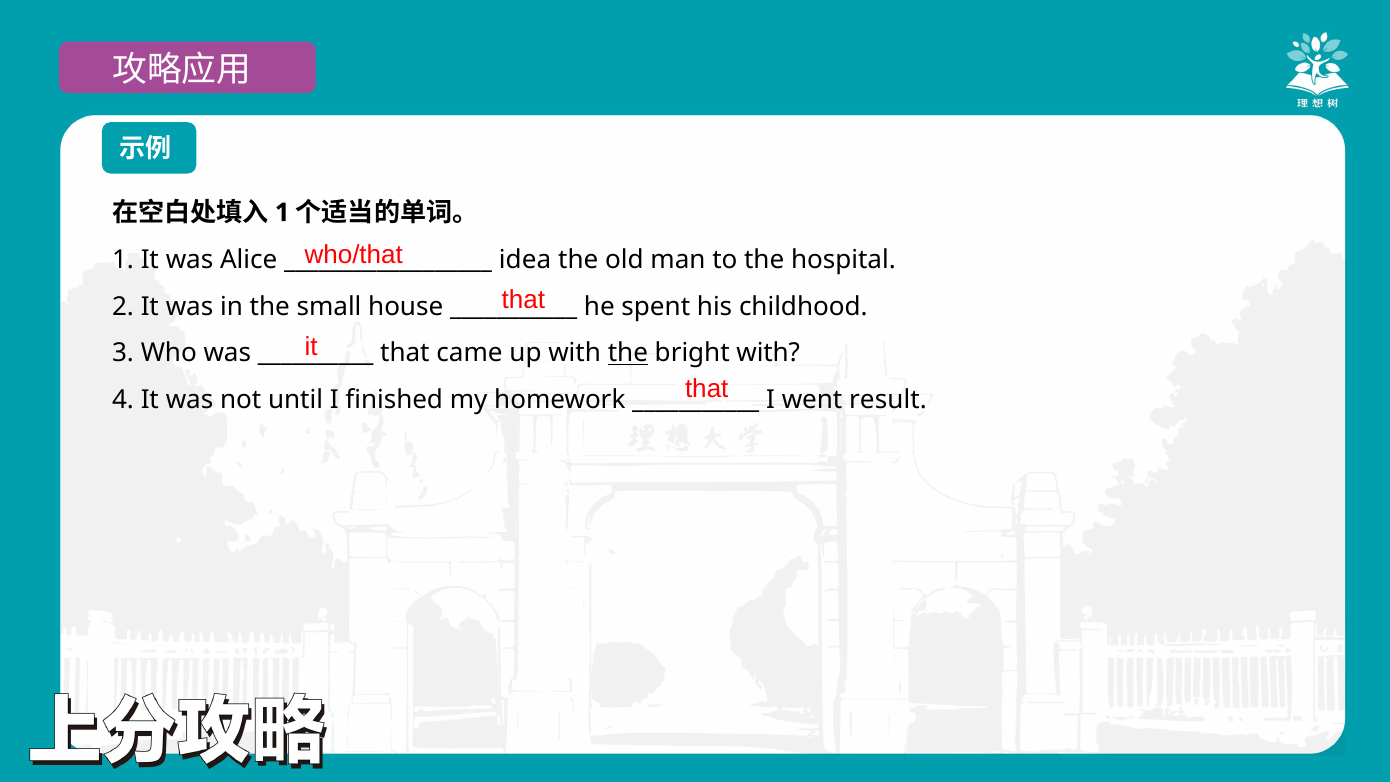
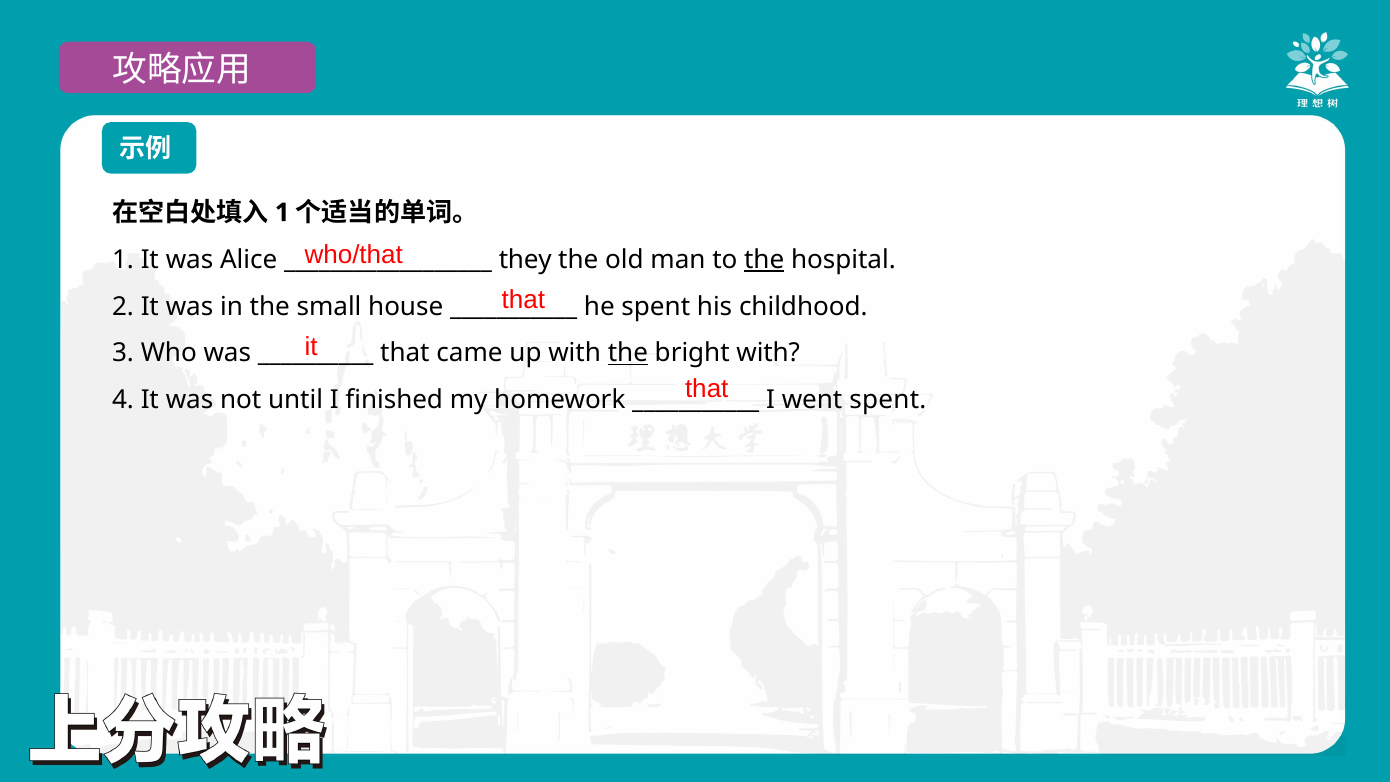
idea: idea -> they (525, 259)
the underline: none -> present (764, 259)
went result: result -> spent (888, 400)
